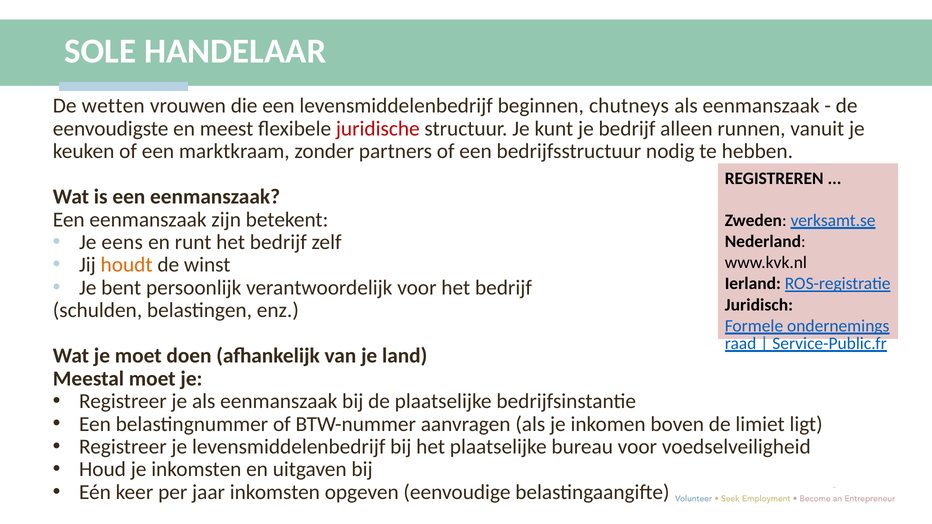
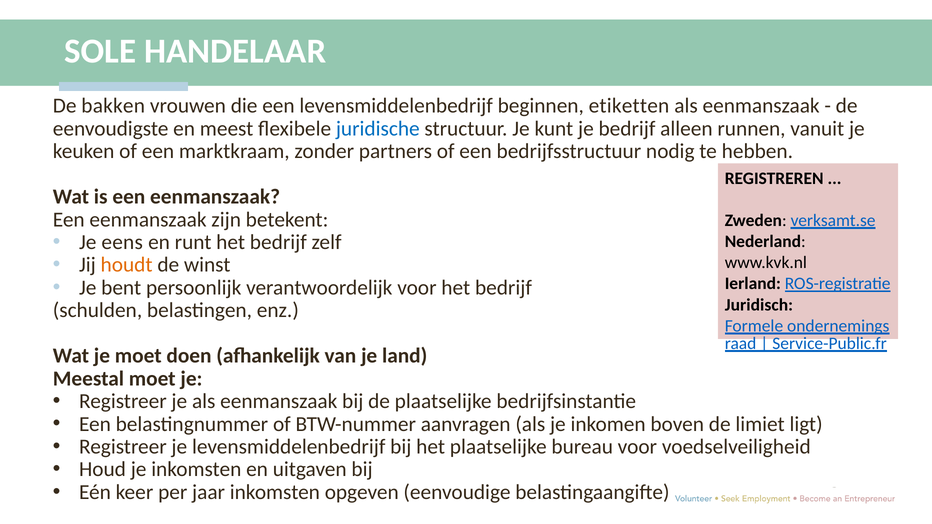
wetten: wetten -> bakken (113, 106)
chutneys: chutneys -> etiketten (629, 106)
juridische colour: red -> blue (378, 129)
